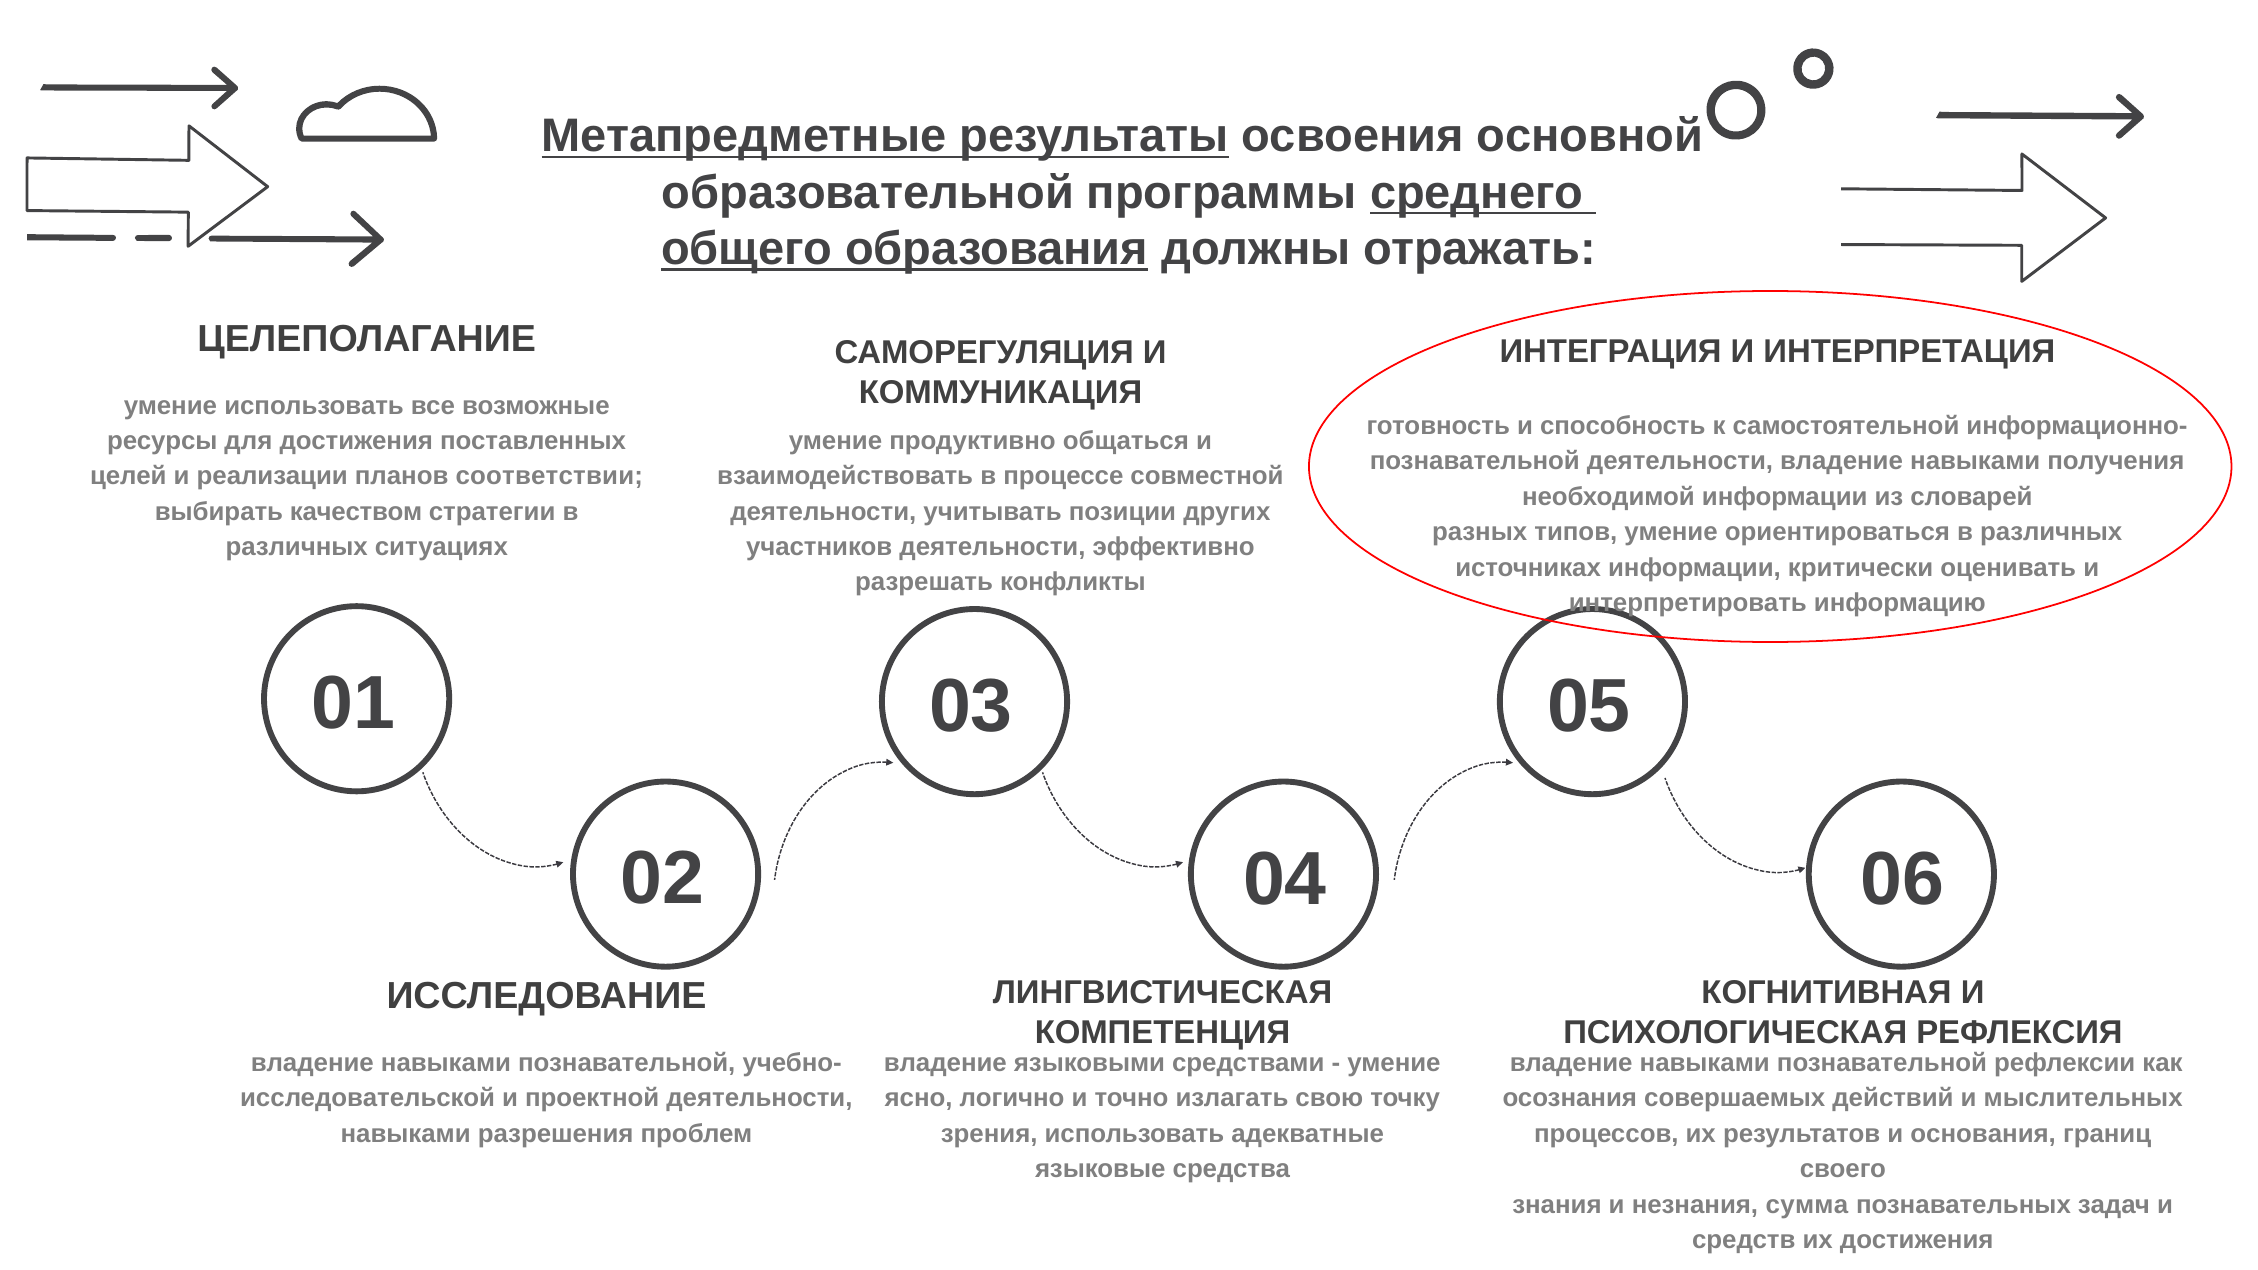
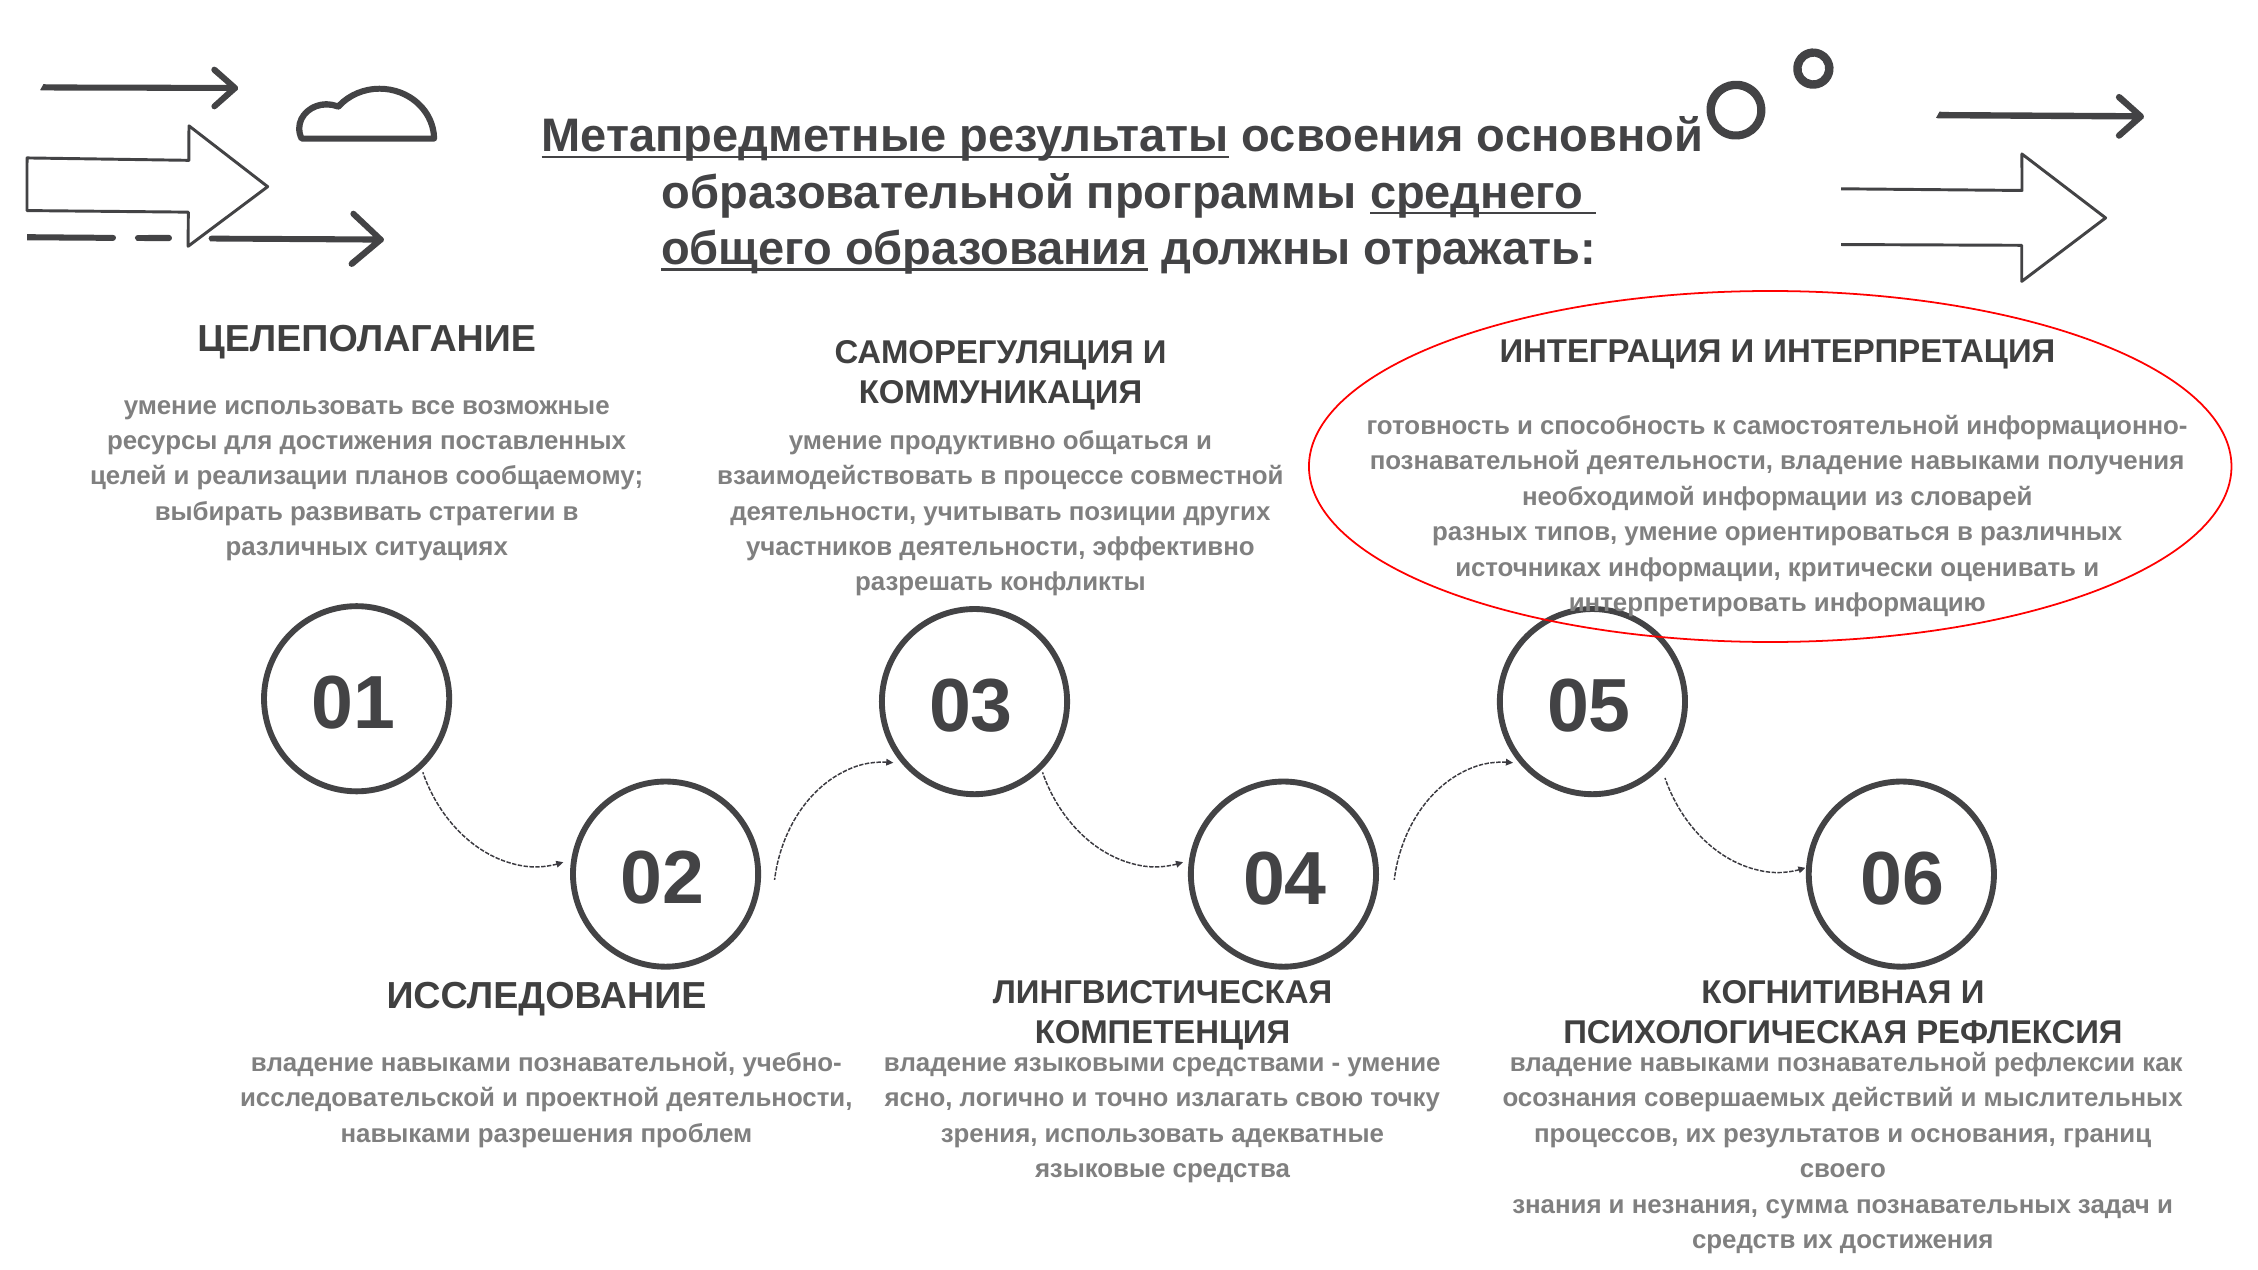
соответствии: соответствии -> сообщаемому (549, 476)
качеством: качеством -> развивать (356, 512)
